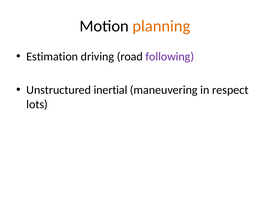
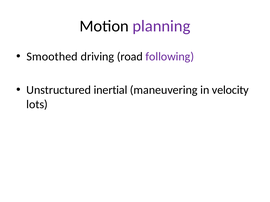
planning colour: orange -> purple (161, 26)
Estimation: Estimation -> Smoothed (52, 57)
respect: respect -> velocity (230, 90)
